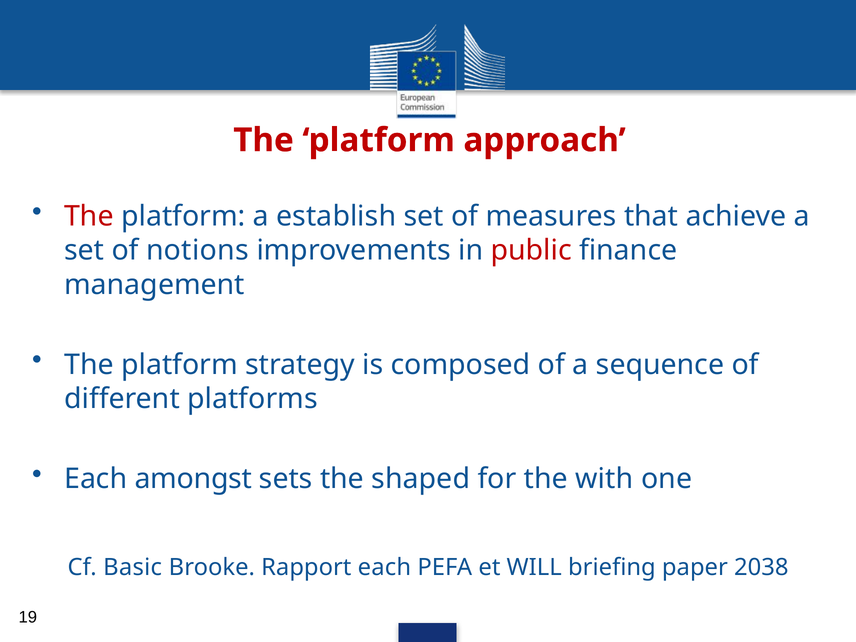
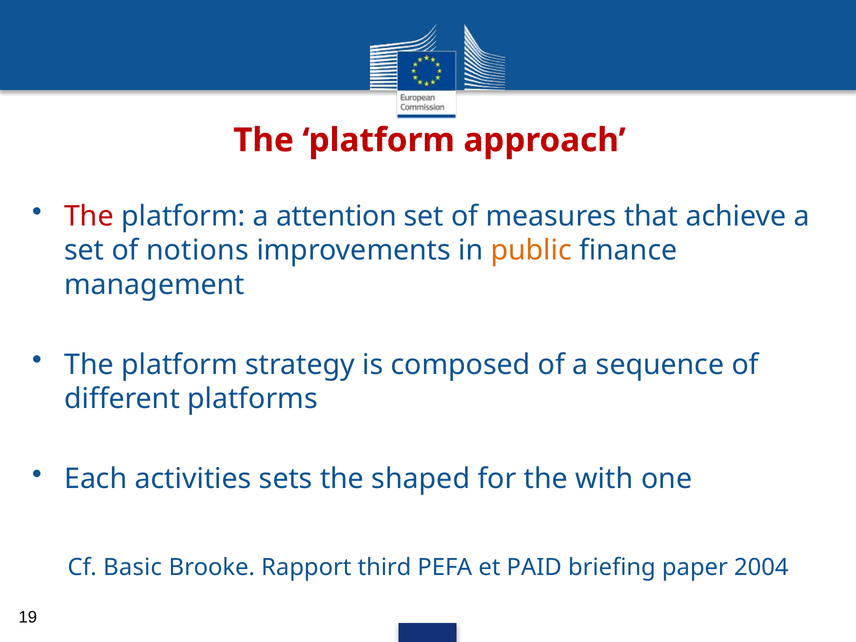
establish: establish -> attention (336, 216)
public colour: red -> orange (531, 251)
amongst: amongst -> activities (193, 479)
Rapport each: each -> third (385, 567)
WILL: WILL -> PAID (534, 567)
2038: 2038 -> 2004 (761, 567)
